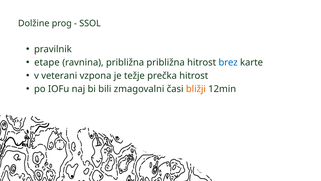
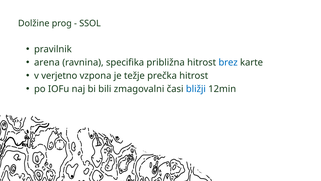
etape: etape -> arena (47, 62)
ravnina približna: približna -> specifika (125, 62)
veterani: veterani -> verjetno (59, 76)
bližji colour: orange -> blue (196, 89)
